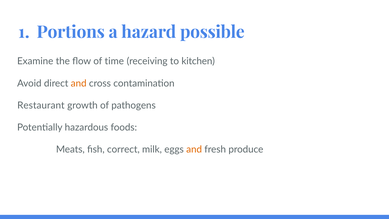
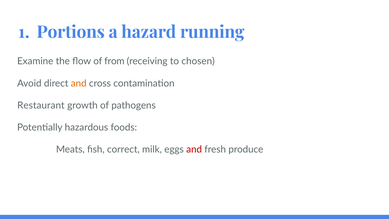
possible: possible -> running (212, 32)
time: time -> from (114, 61)
kitchen: kitchen -> chosen (198, 61)
and colour: orange -> red (194, 149)
